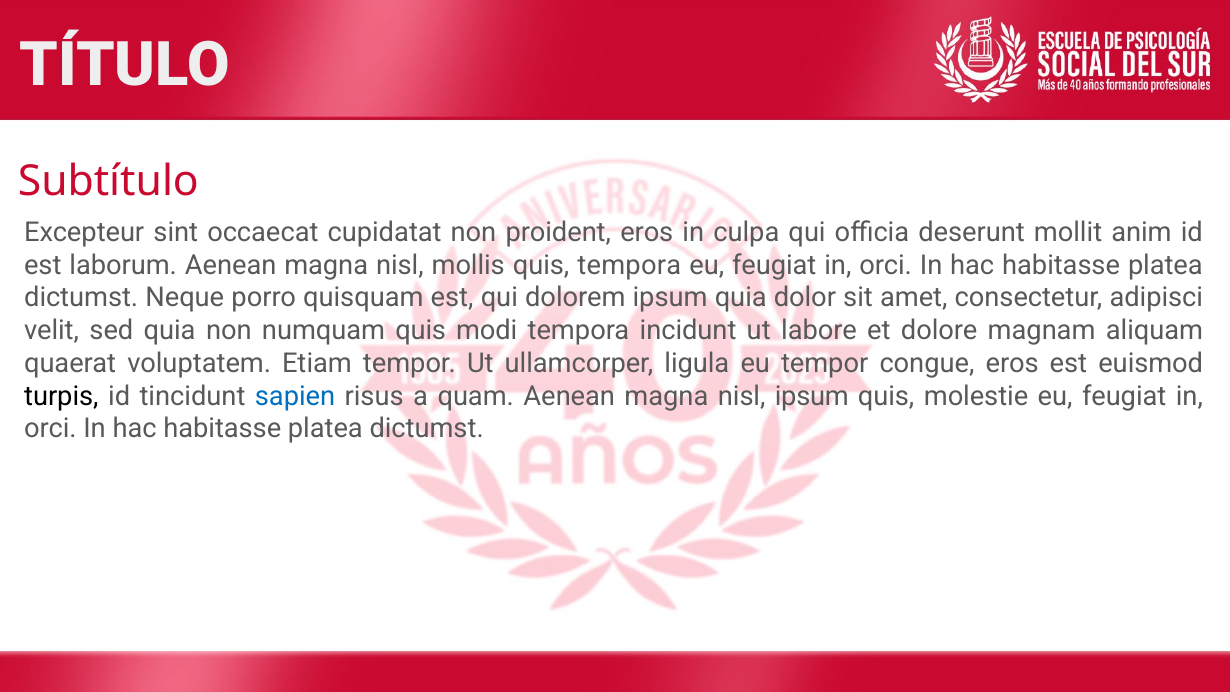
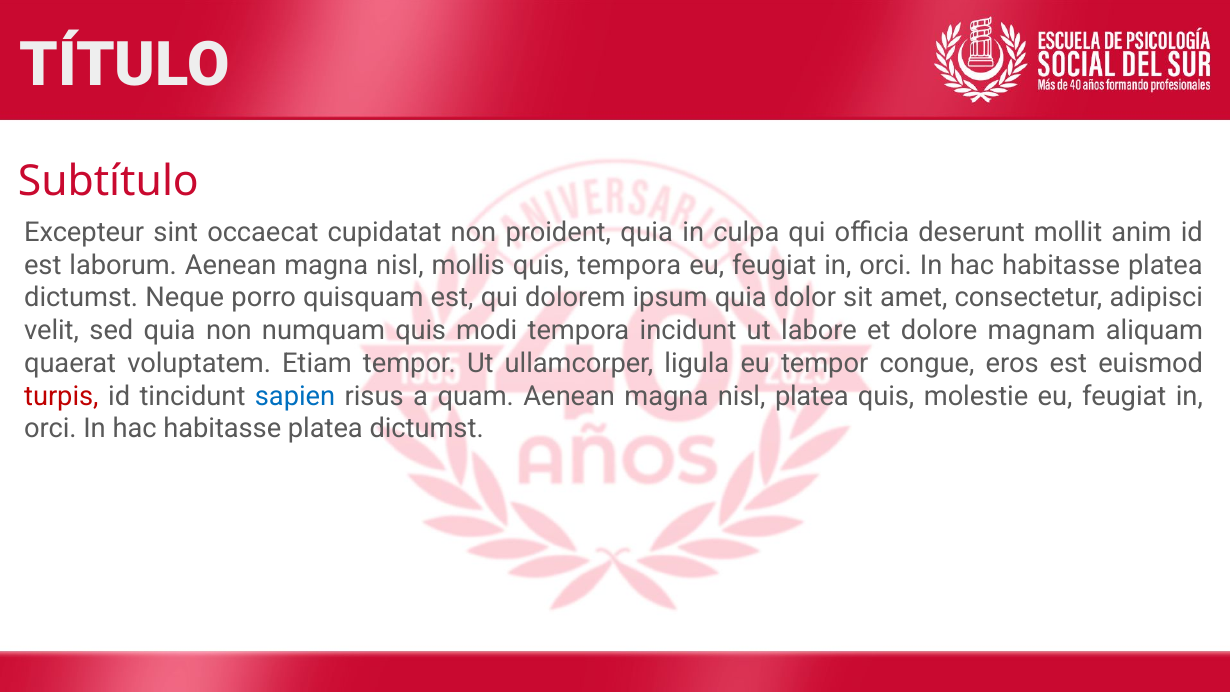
proident eros: eros -> quia (647, 232)
turpis colour: black -> red (61, 396)
nisl ipsum: ipsum -> platea (812, 396)
